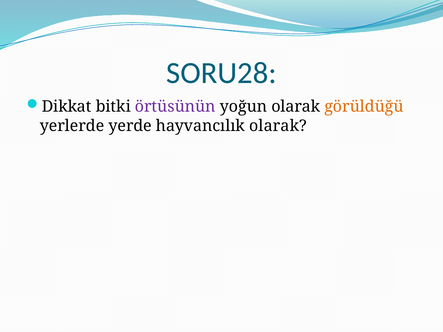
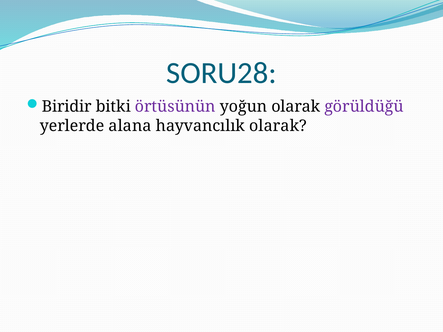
Dikkat: Dikkat -> Biridir (67, 107)
görüldüğü colour: orange -> purple (364, 107)
yerde: yerde -> alana (130, 126)
